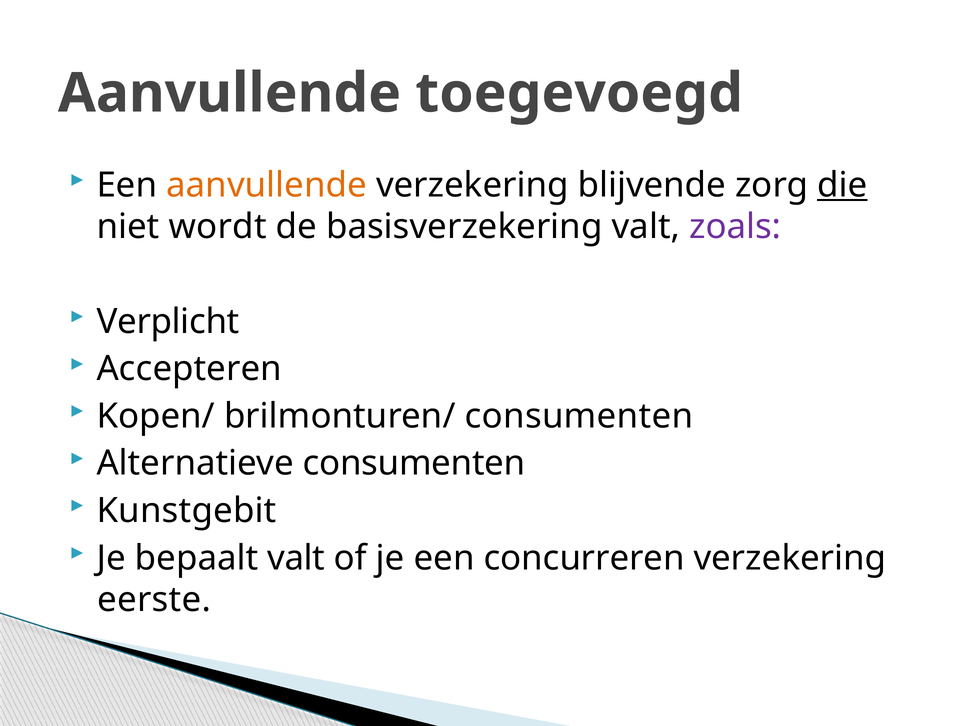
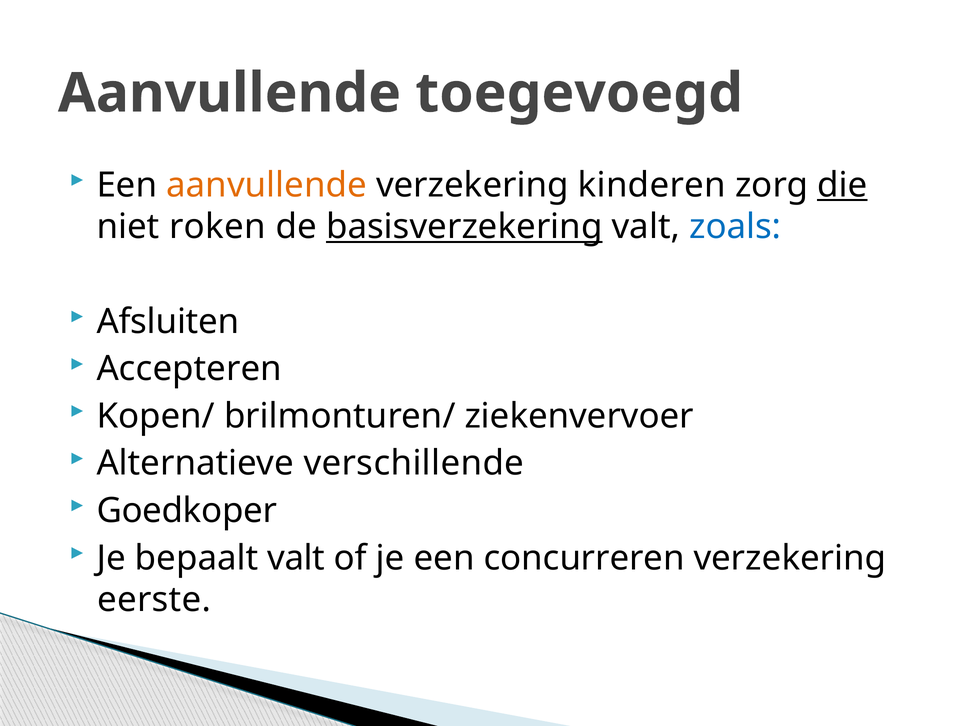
blijvende: blijvende -> kinderen (652, 185)
wordt: wordt -> roken (218, 227)
basisverzekering underline: none -> present (464, 227)
zoals colour: purple -> blue (735, 227)
Verplicht: Verplicht -> Afsluiten (168, 321)
brilmonturen/ consumenten: consumenten -> ziekenvervoer (579, 416)
Alternatieve consumenten: consumenten -> verschillende (414, 463)
Kunstgebit: Kunstgebit -> Goedkoper (187, 510)
